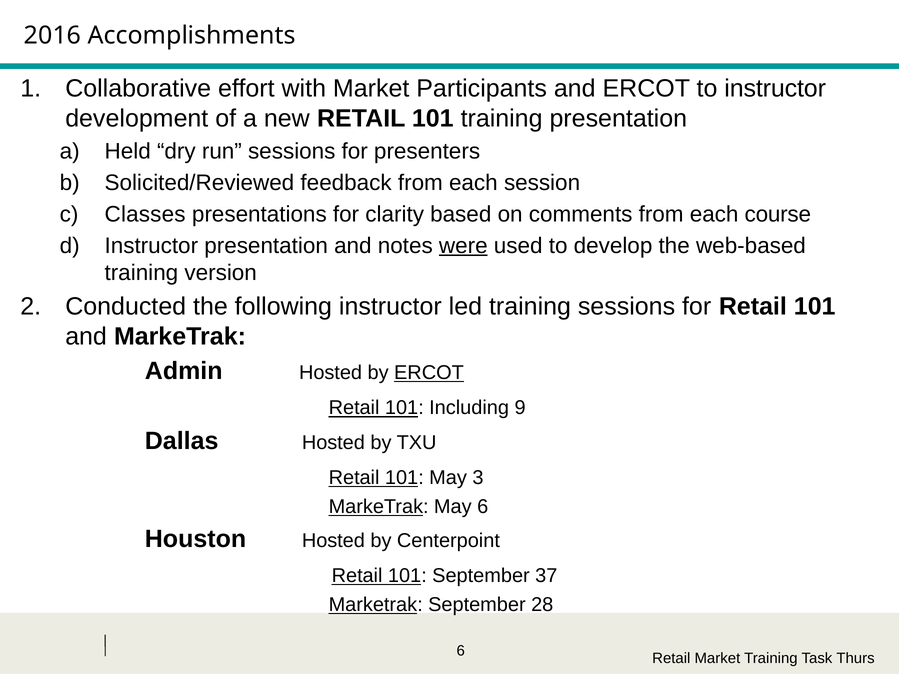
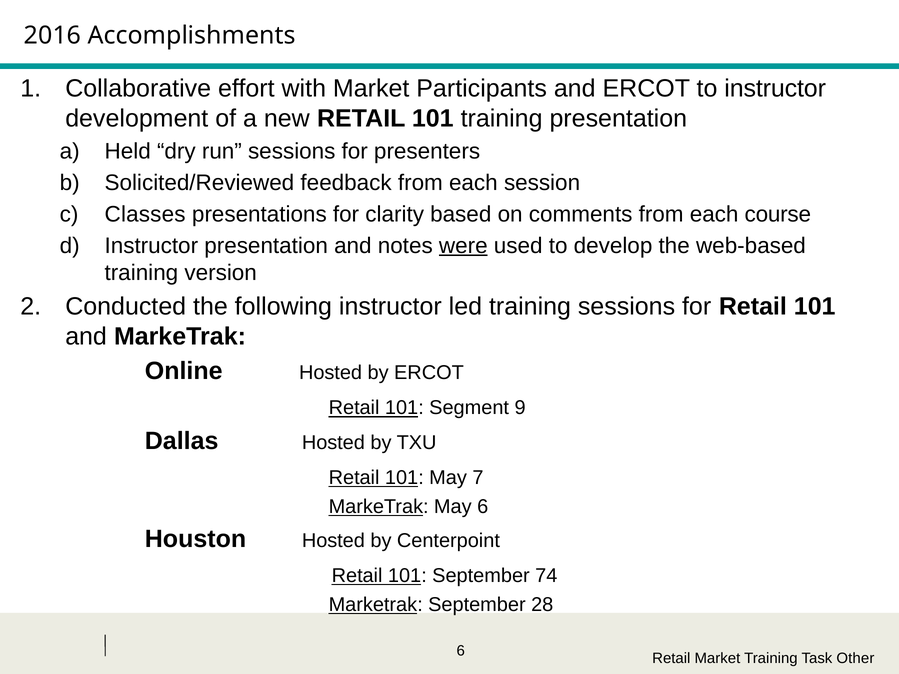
Admin: Admin -> Online (184, 371)
ERCOT underline: present -> none (429, 373)
Including: Including -> Segment (469, 408)
3: 3 -> 7 (478, 478)
37: 37 -> 74 (546, 576)
Thurs: Thurs -> Other (855, 659)
